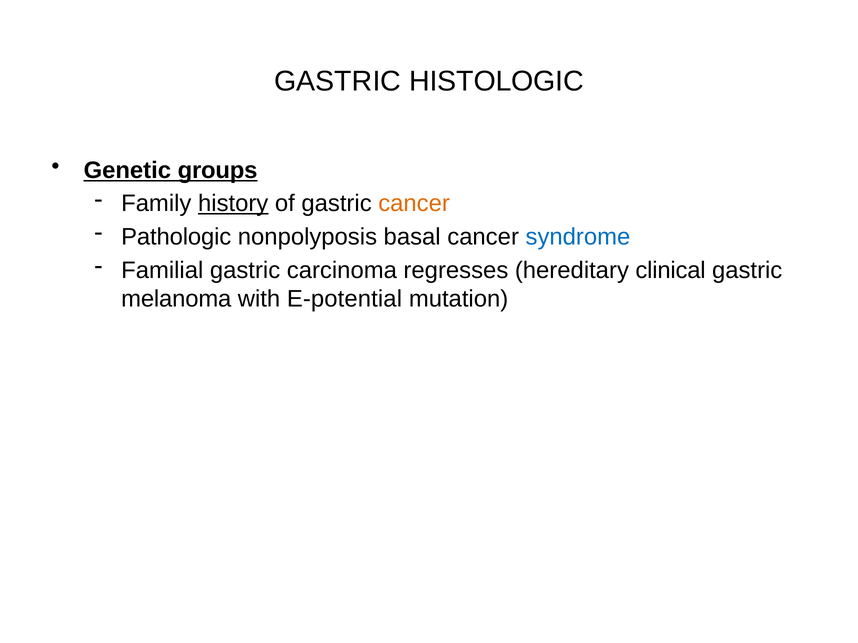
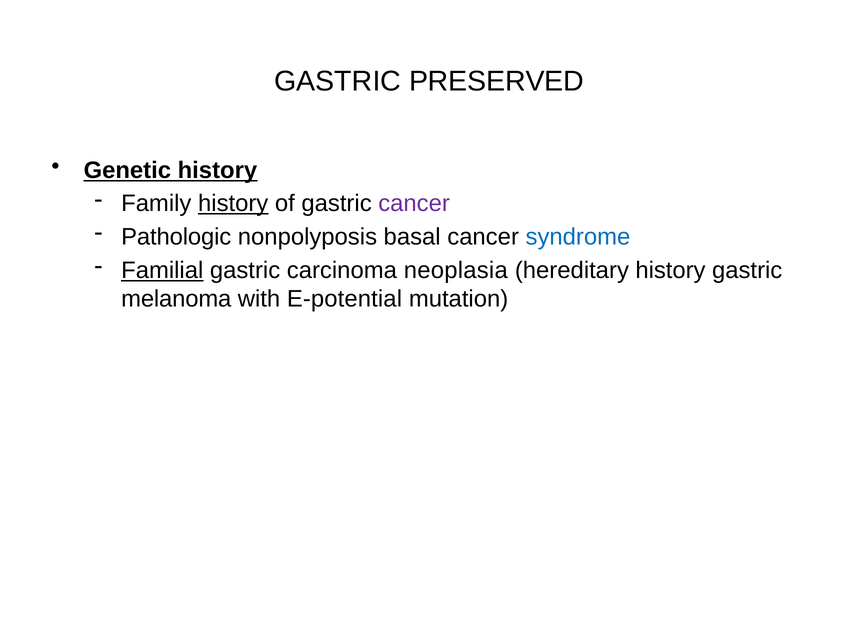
HISTOLOGIC: HISTOLOGIC -> PRESERVED (496, 81)
Genetic groups: groups -> history (217, 170)
cancer colour: orange -> purple (414, 204)
Familial underline: none -> present (162, 271)
regresses: regresses -> neoplasia (456, 271)
hereditary clinical: clinical -> history (670, 271)
